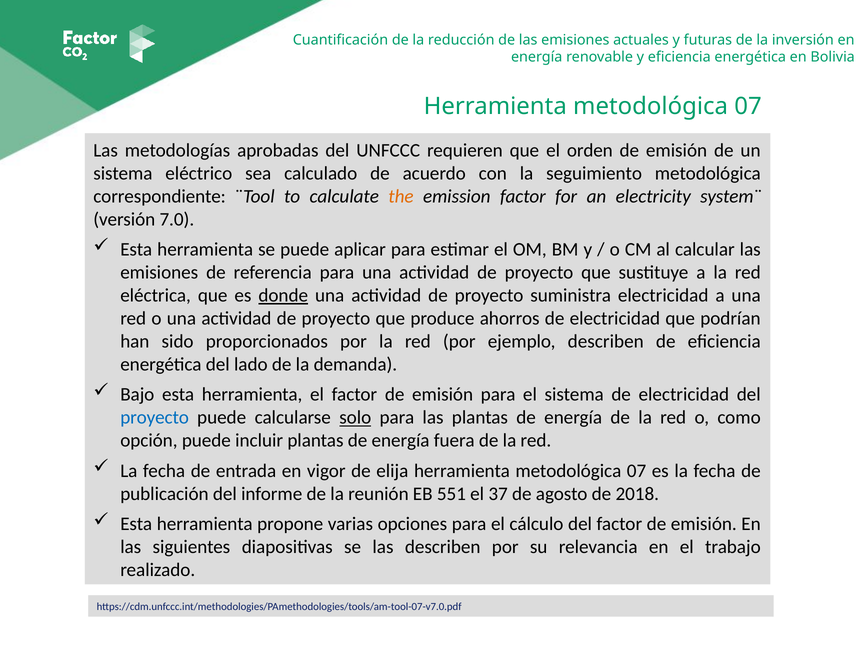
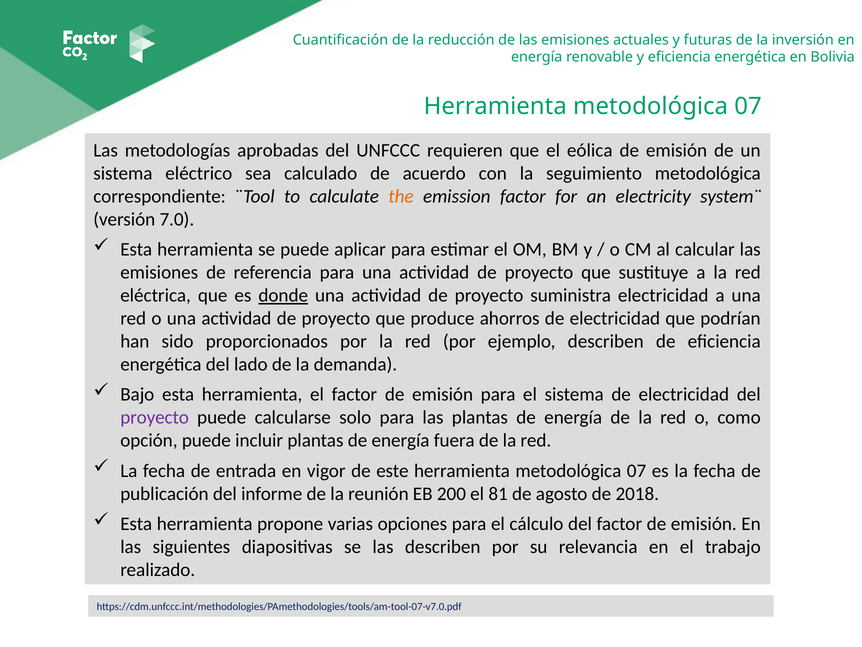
orden: orden -> eólica (590, 150)
proyecto colour: blue -> purple (155, 417)
solo underline: present -> none (355, 417)
elija: elija -> este (392, 470)
551: 551 -> 200 (451, 493)
37: 37 -> 81 (498, 493)
